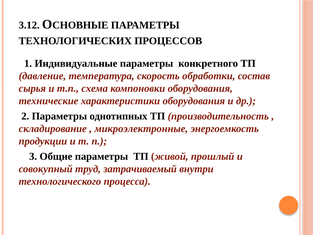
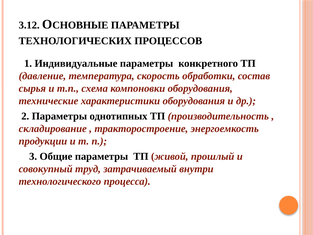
микроэлектронные: микроэлектронные -> тракторостроение (141, 129)
